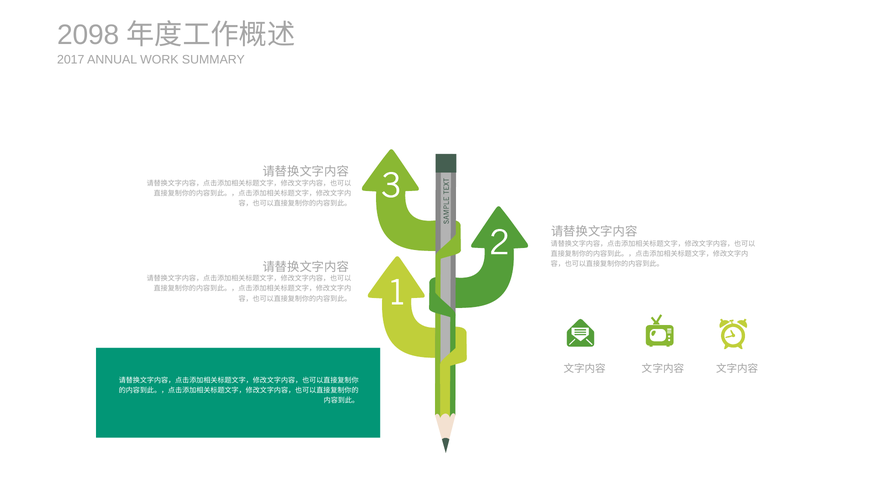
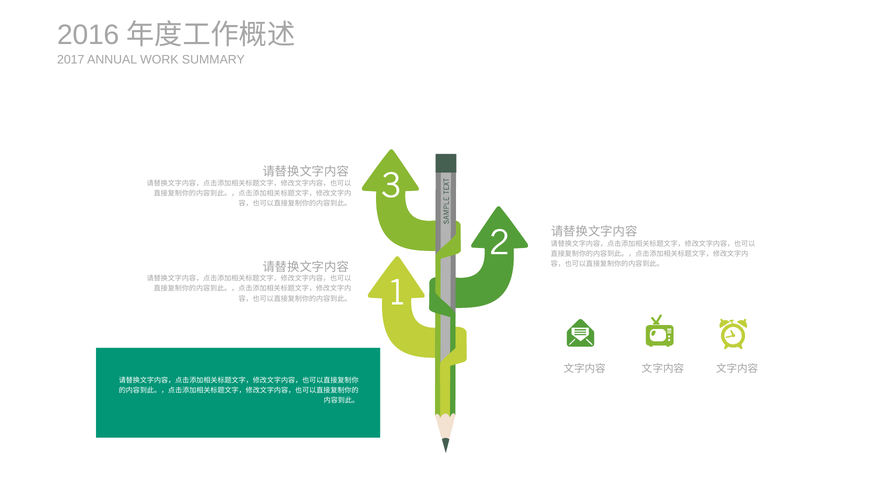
2098: 2098 -> 2016 (88, 35)
